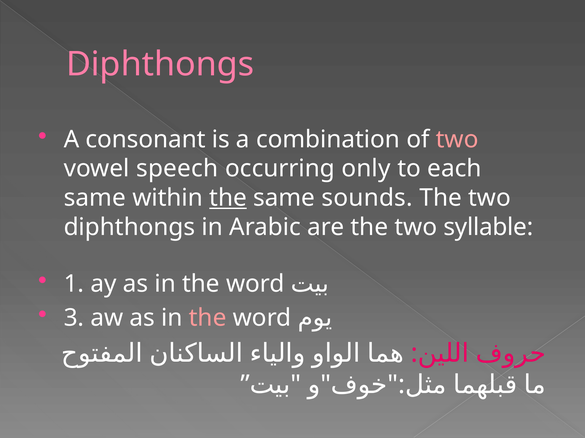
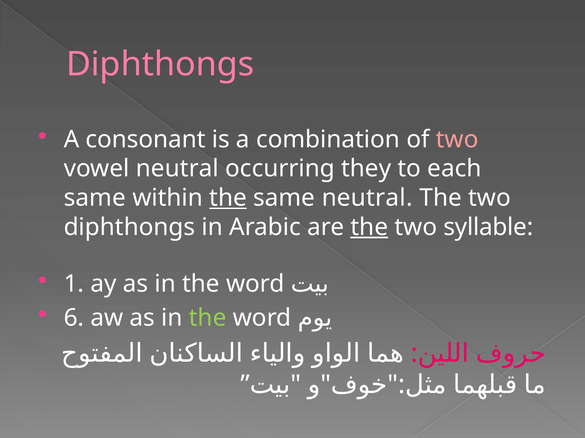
vowel speech: speech -> neutral (177, 169)
only: only -> they (366, 169)
same sounds: sounds -> neutral (367, 198)
the underline: none -> present (369, 227)
3: 3 -> 6 (74, 318)
the colour: pink -> light green (208, 318)
